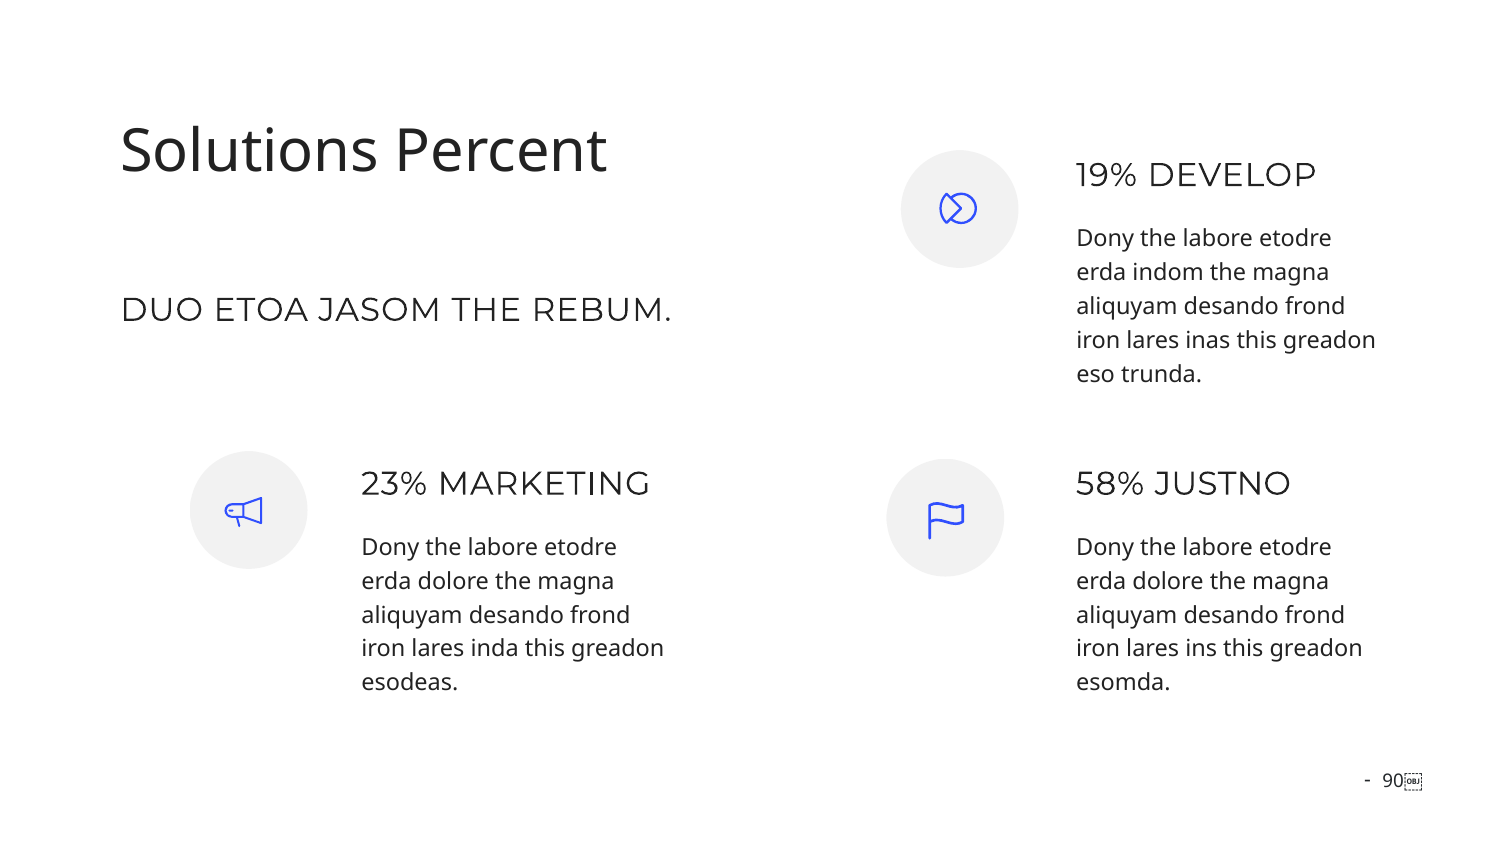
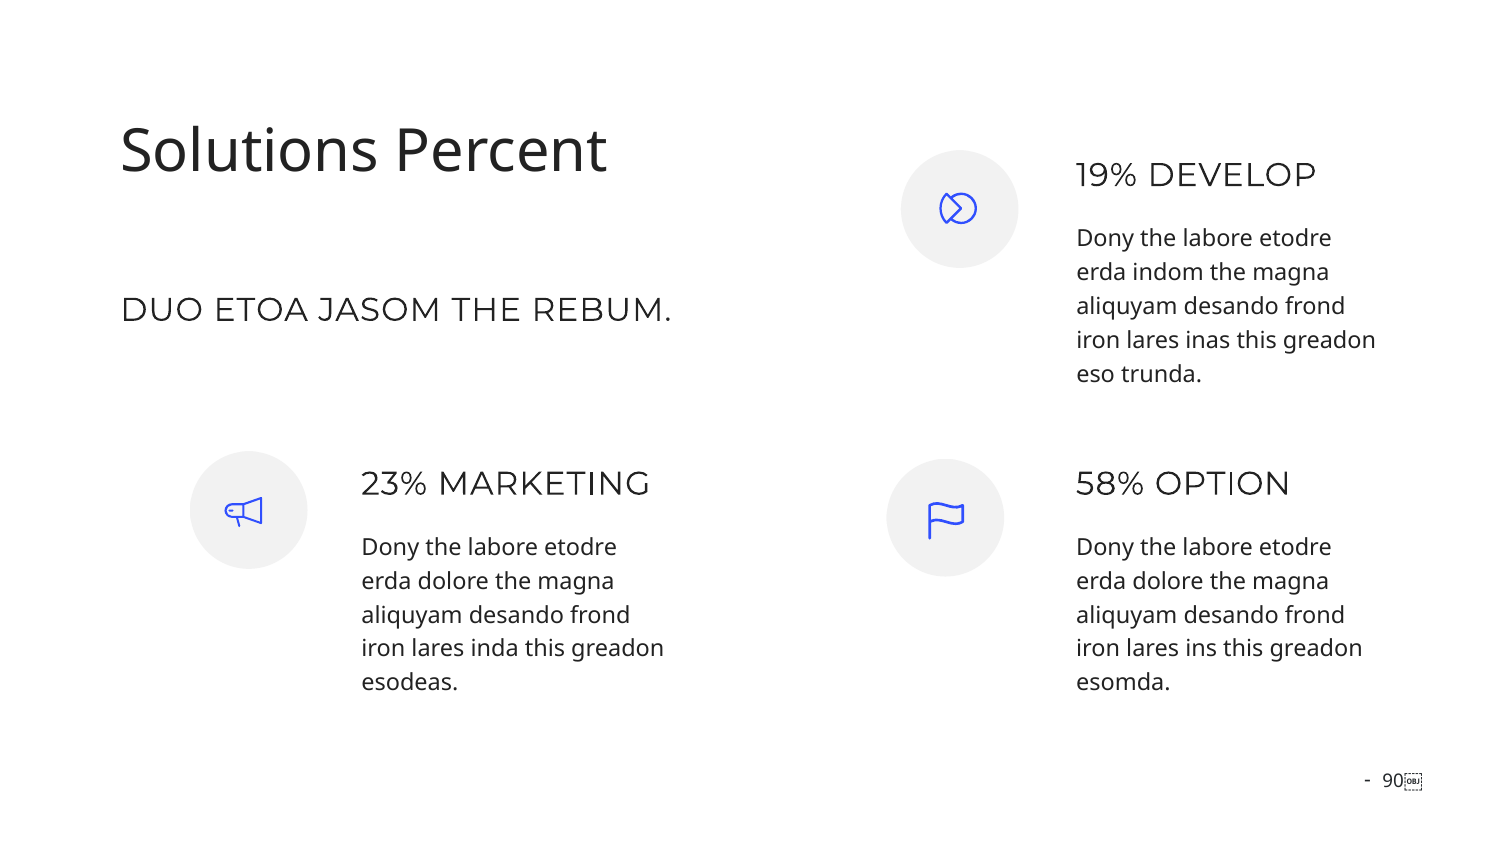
JUSTNO: JUSTNO -> OPTION (1223, 484)
